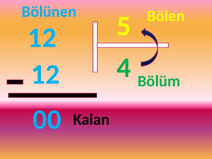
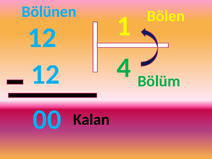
5: 5 -> 1 (124, 26)
